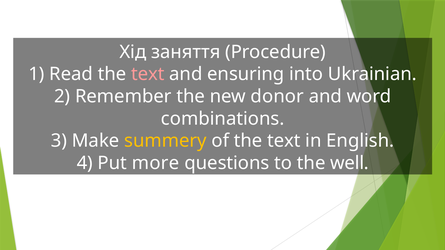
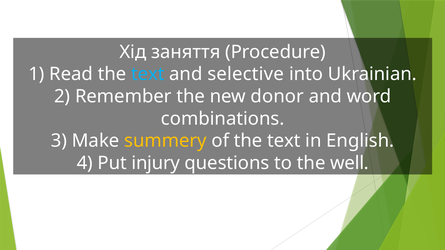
text colour: pink -> light blue (148, 74)
ensuring: ensuring -> selective (246, 74)
more: more -> injury (156, 163)
